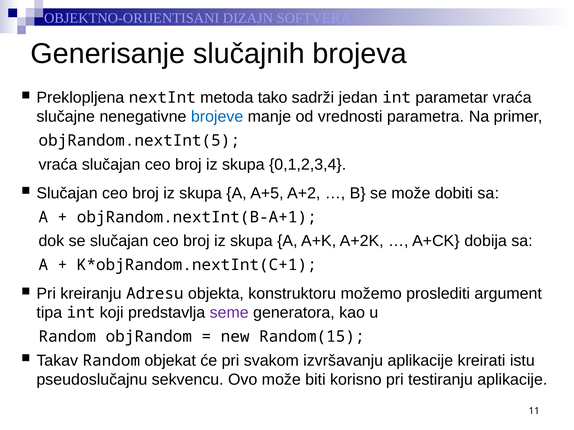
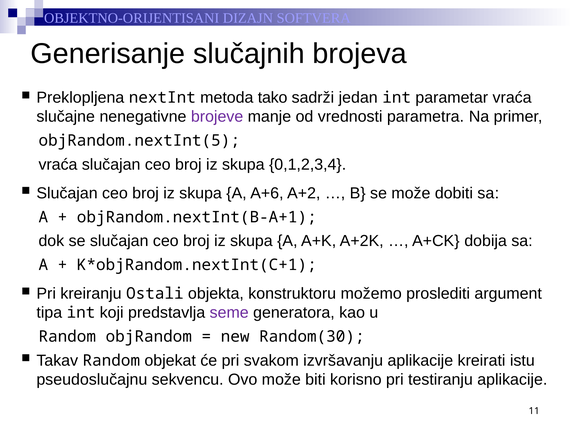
brojeve colour: blue -> purple (217, 117)
A+5: A+5 -> A+6 (267, 193)
Adresu: Adresu -> Ostali (155, 294)
Random(15: Random(15 -> Random(30 (312, 337)
